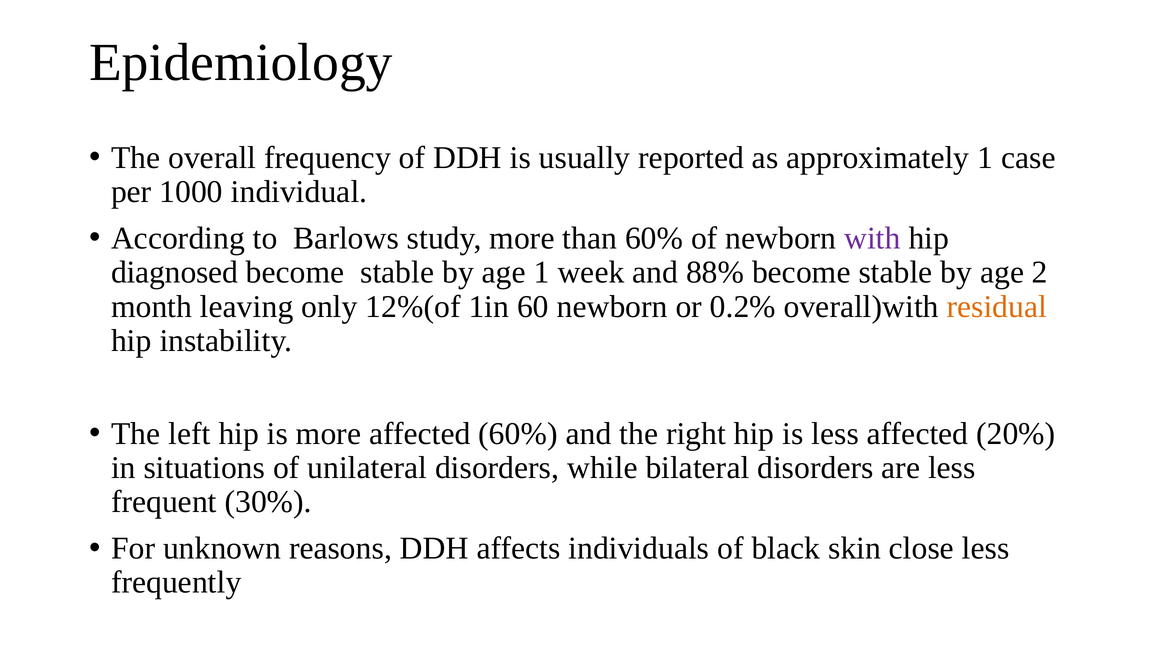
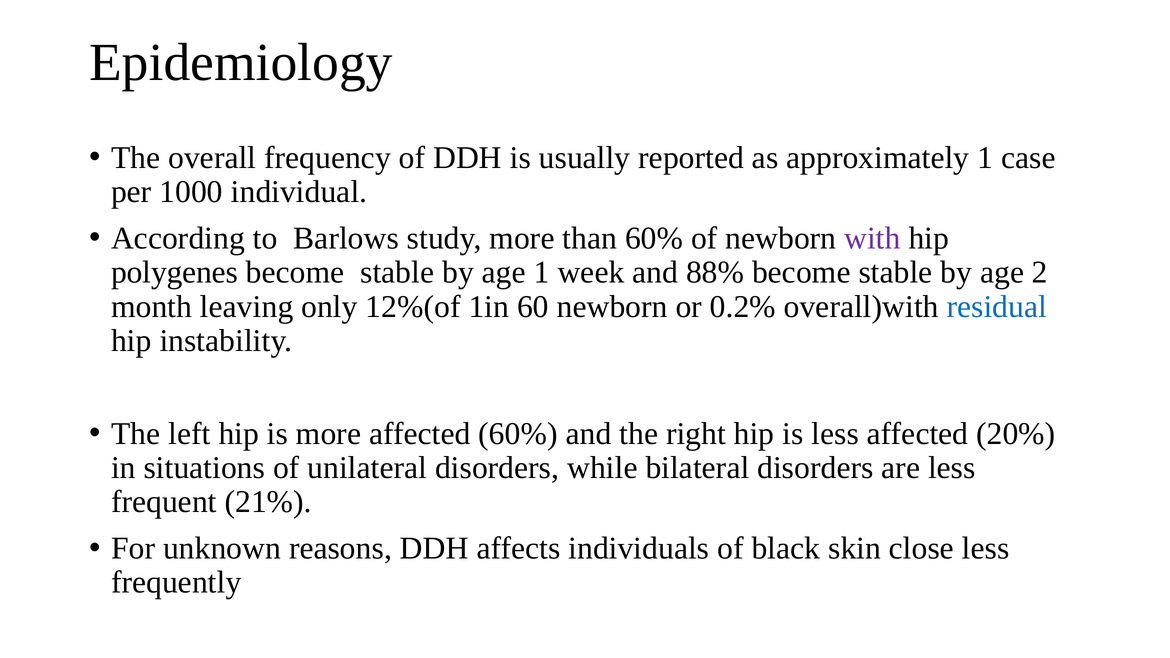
diagnosed: diagnosed -> polygenes (175, 272)
residual colour: orange -> blue (997, 307)
30%: 30% -> 21% (268, 502)
